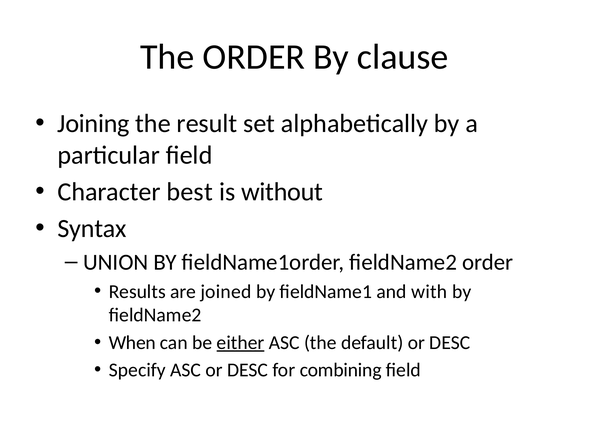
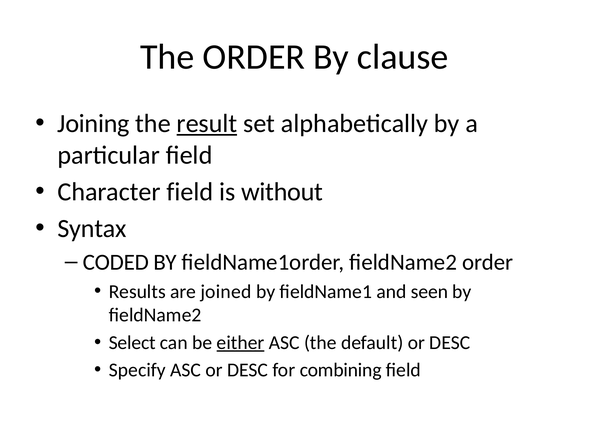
result underline: none -> present (207, 124)
Character best: best -> field (190, 192)
UNION: UNION -> CODED (116, 262)
with: with -> seen (429, 291)
When: When -> Select (132, 342)
